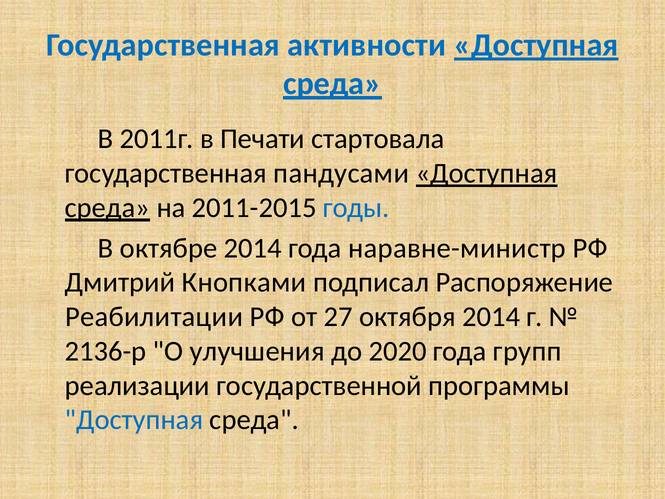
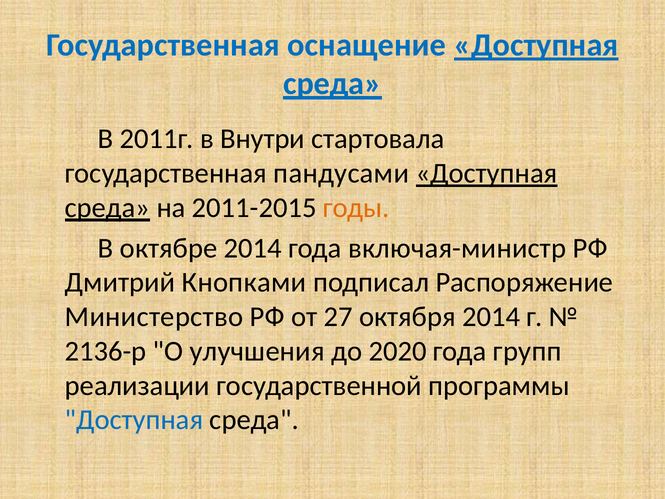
активности: активности -> оснащение (367, 45)
Печати: Печати -> Внутри (263, 139)
годы colour: blue -> orange (356, 208)
наравне-министр: наравне-министр -> включая-министр (457, 248)
Реабилитации: Реабилитации -> Министерство (154, 317)
